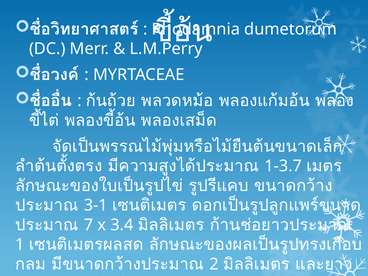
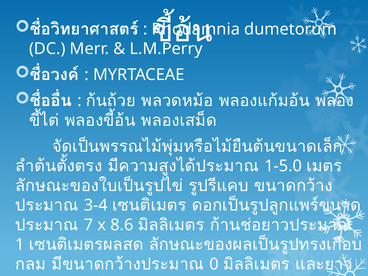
1-3.7: 1-3.7 -> 1-5.0 (283, 166)
3-1: 3-1 -> 3-4 (96, 205)
3.4: 3.4 -> 8.6 (122, 225)
2: 2 -> 0 (214, 264)
